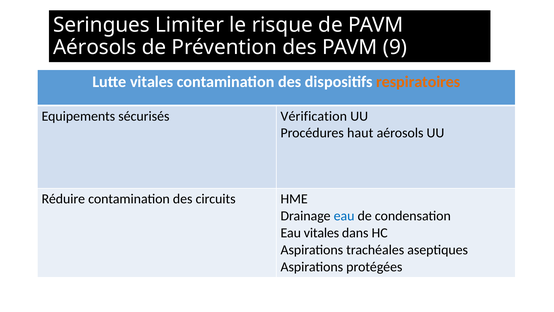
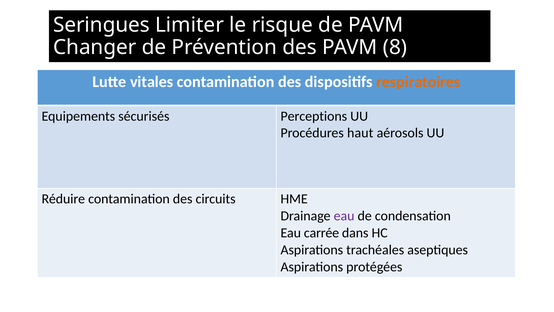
Aérosols: Aérosols -> Changer (95, 47)
9: 9 -> 8 (395, 47)
Vérification: Vérification -> Perceptions (314, 116)
eau colour: blue -> purple (344, 216)
Eau vitales: vitales -> carrée (321, 233)
